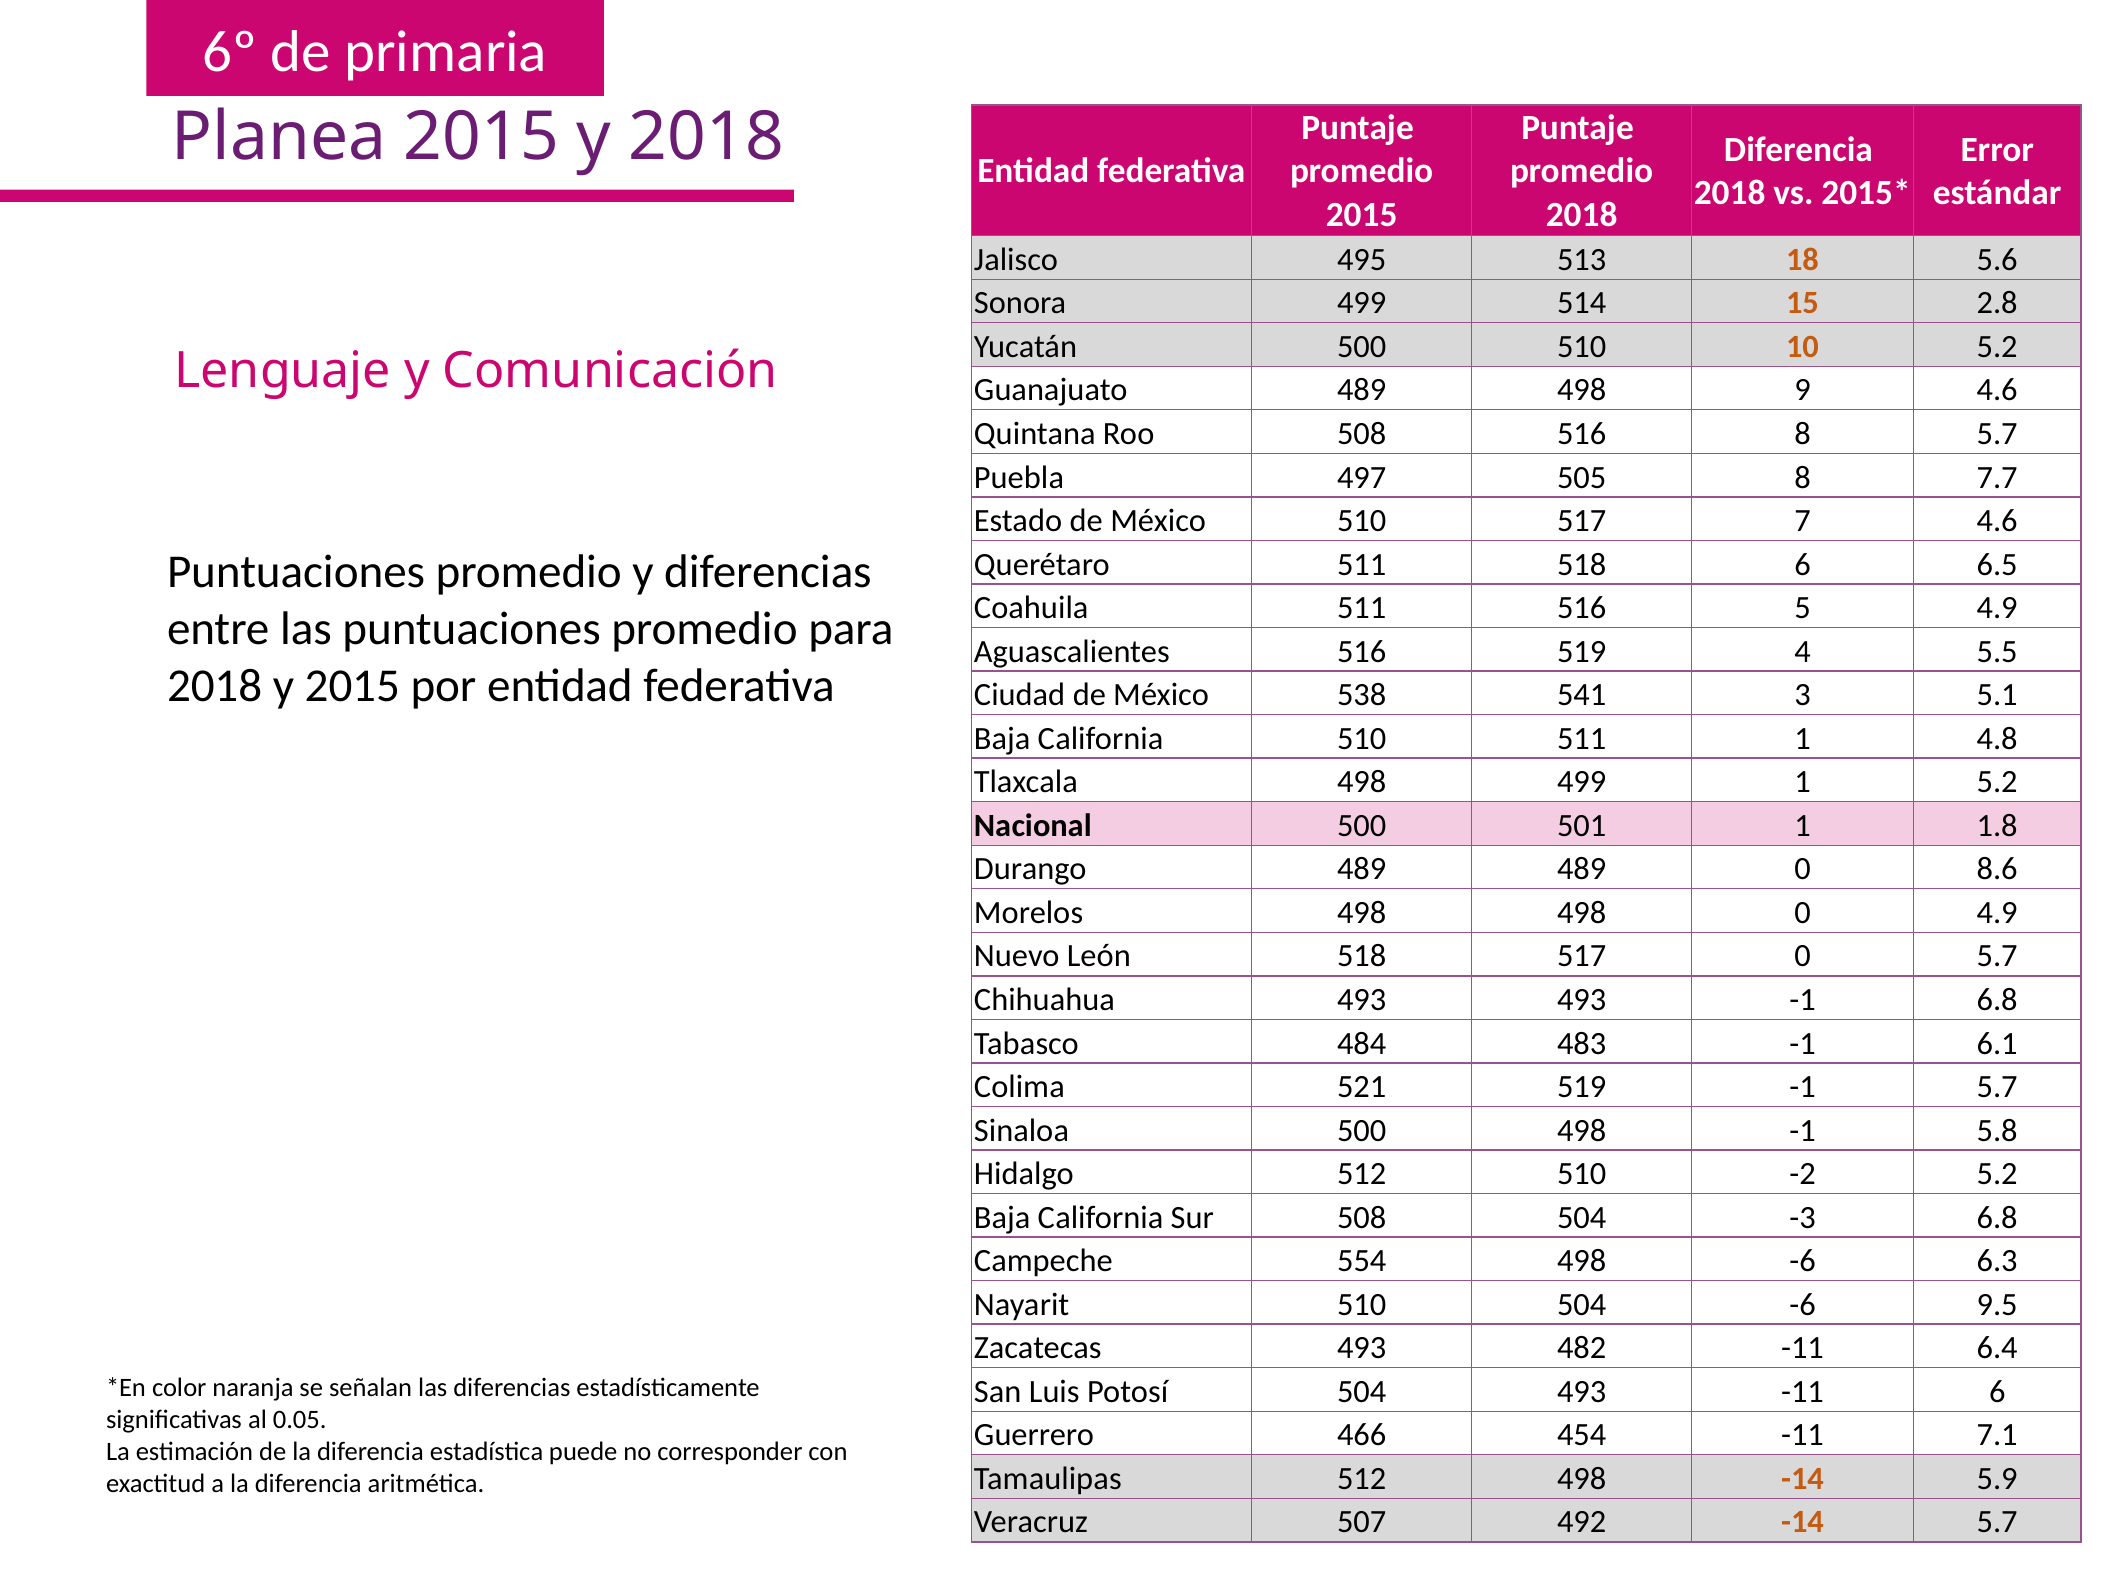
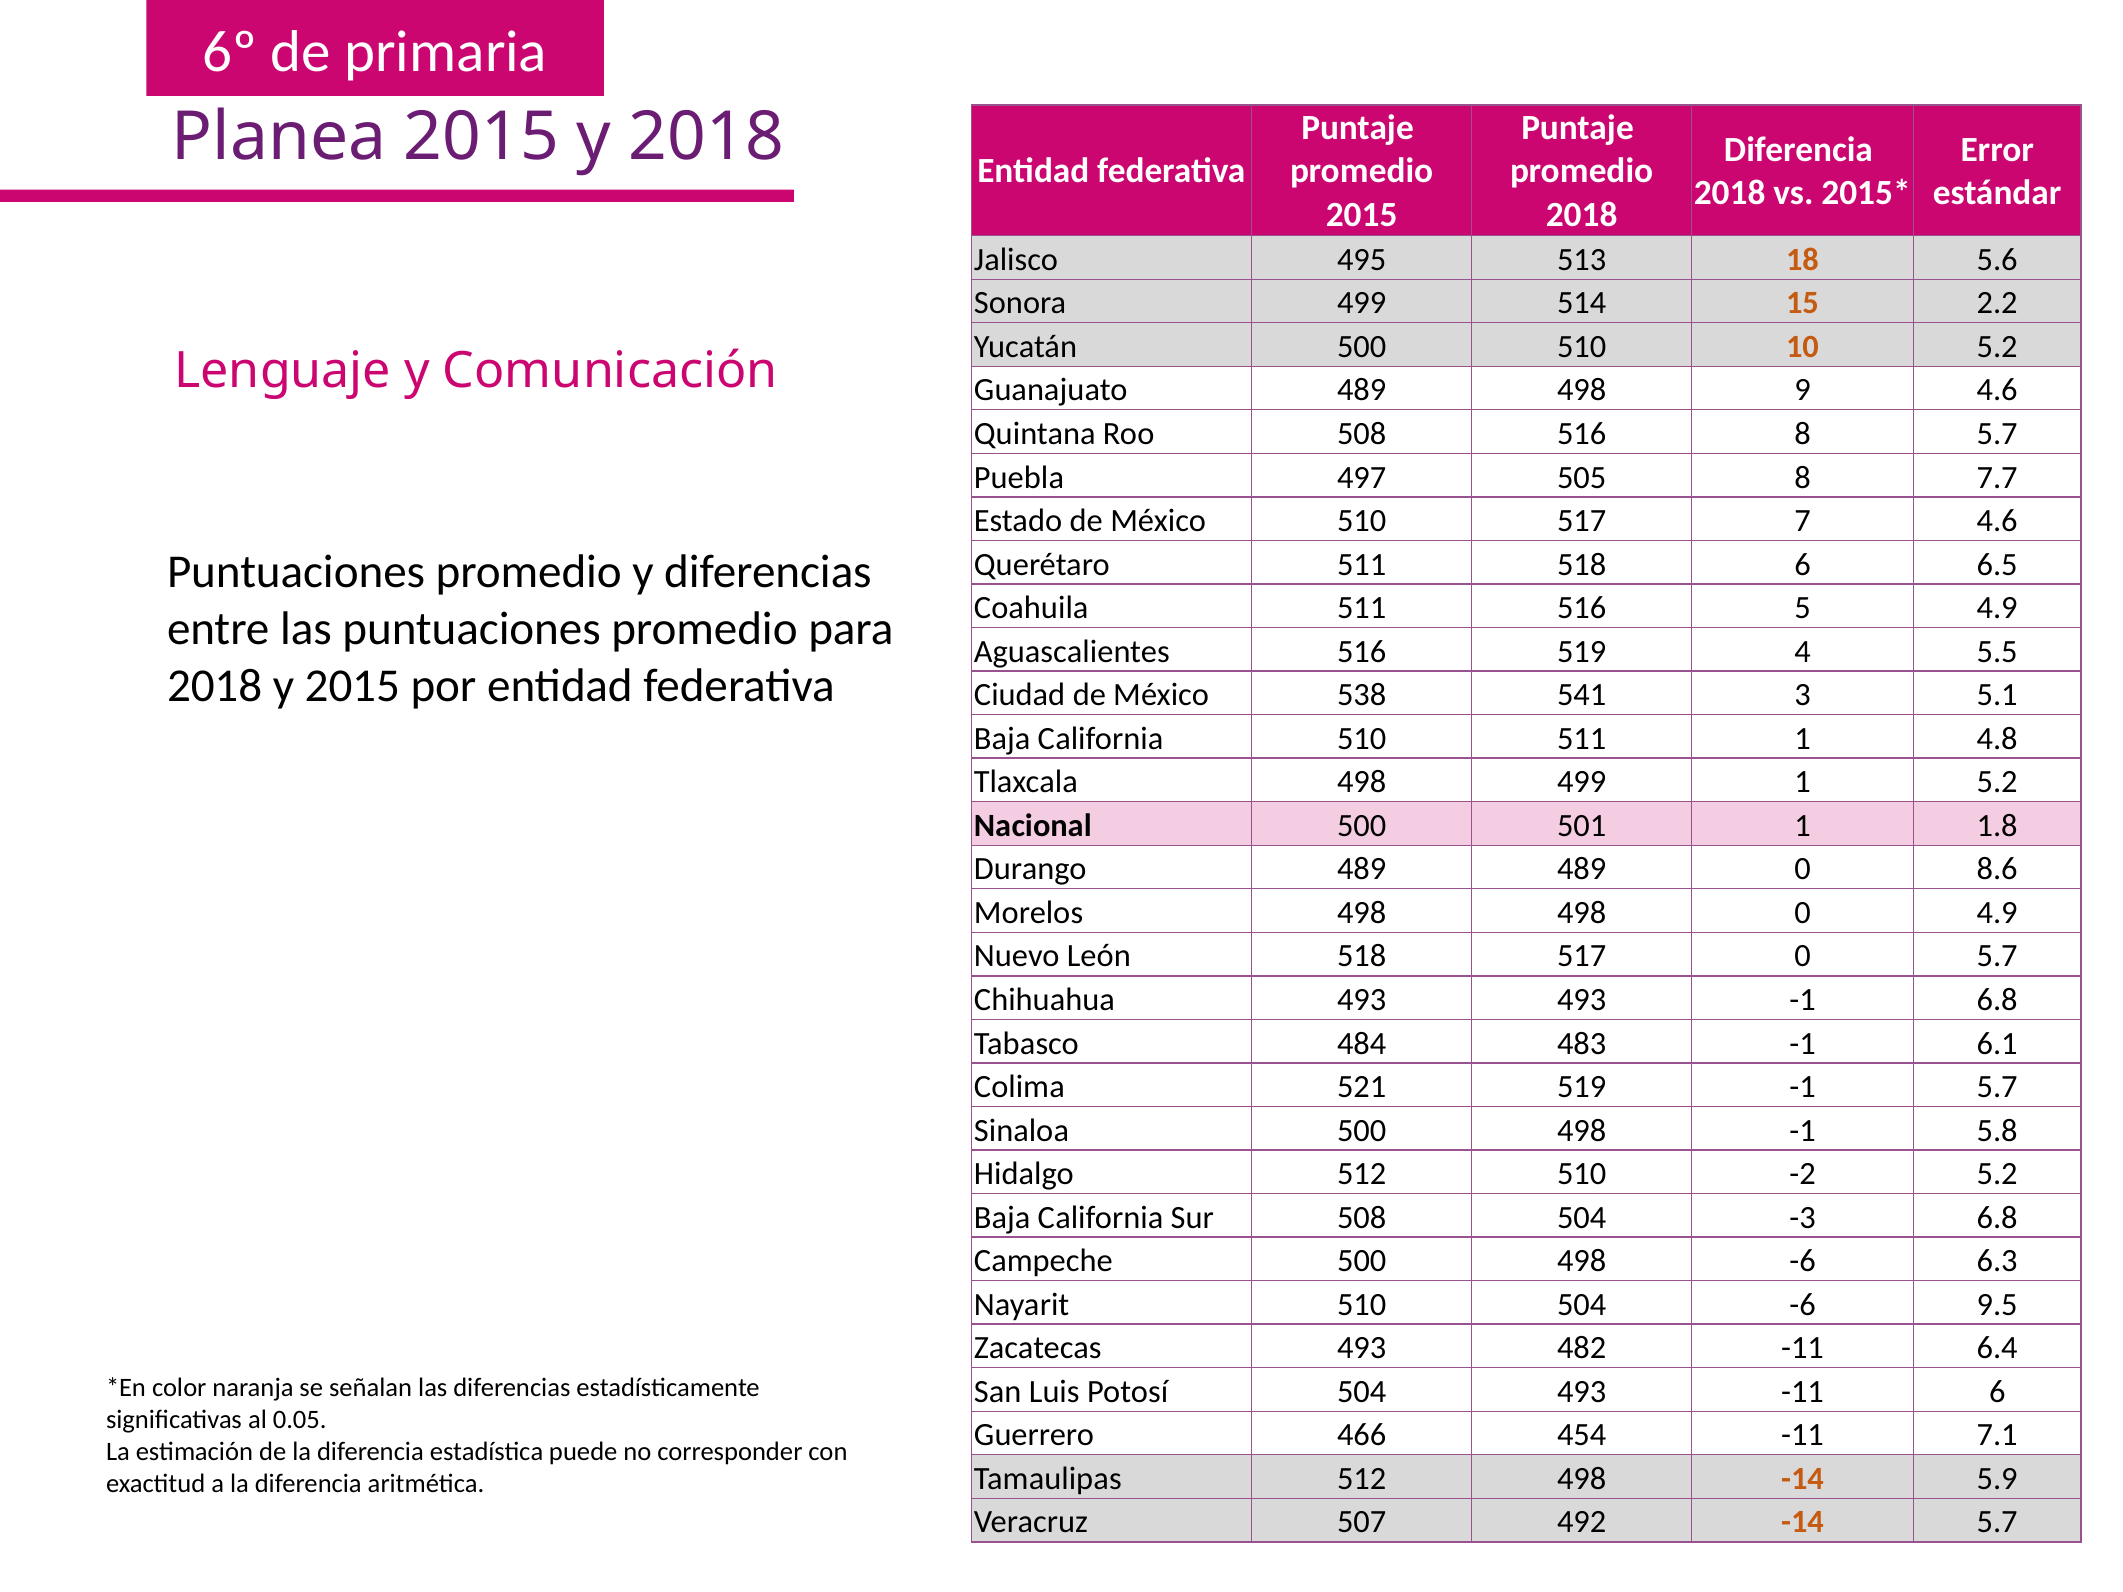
2.8: 2.8 -> 2.2 (1997, 303)
Campeche 554: 554 -> 500 (1362, 1261)
